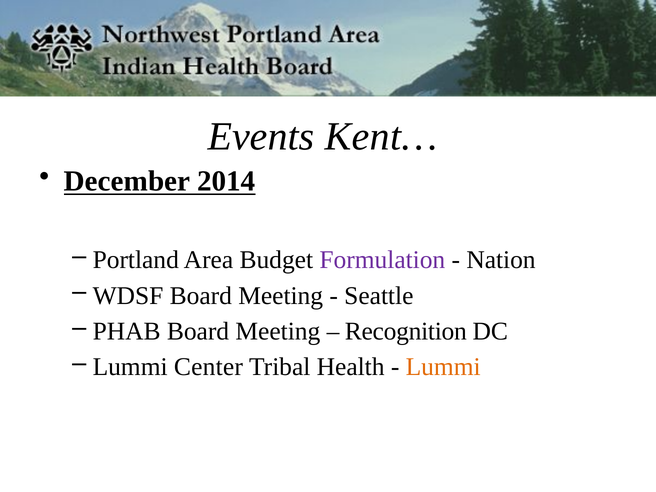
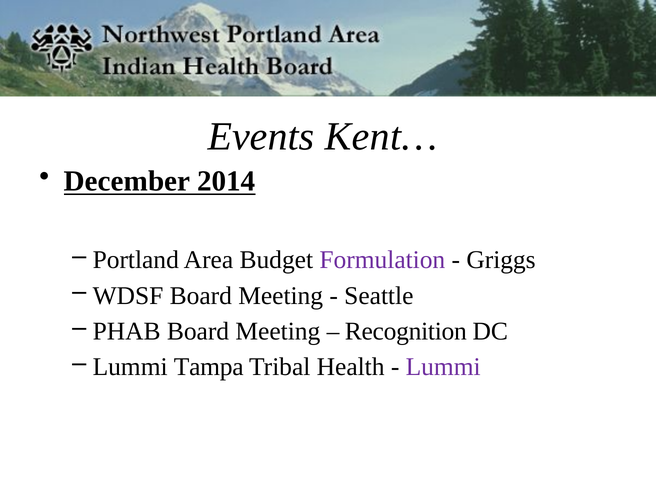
Nation: Nation -> Griggs (501, 260)
Center: Center -> Tampa (209, 367)
Lummi colour: orange -> purple (443, 367)
